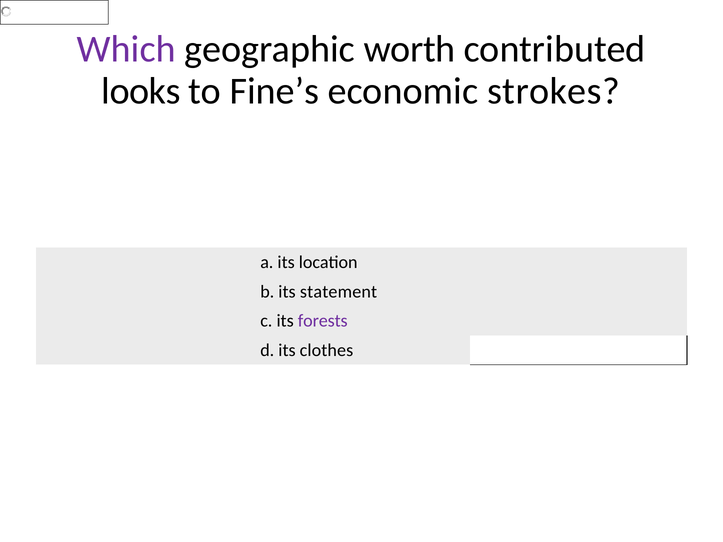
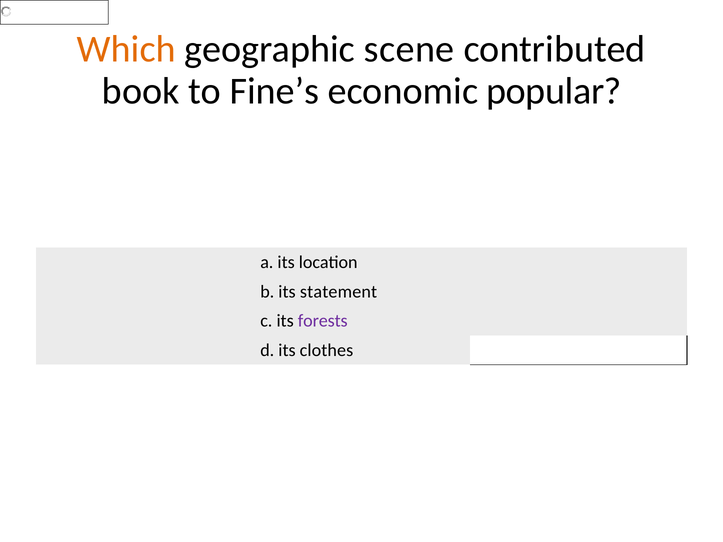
Which colour: purple -> orange (126, 49)
worth: worth -> scene (409, 49)
looks: looks -> book (141, 91)
strokes: strokes -> popular (554, 91)
